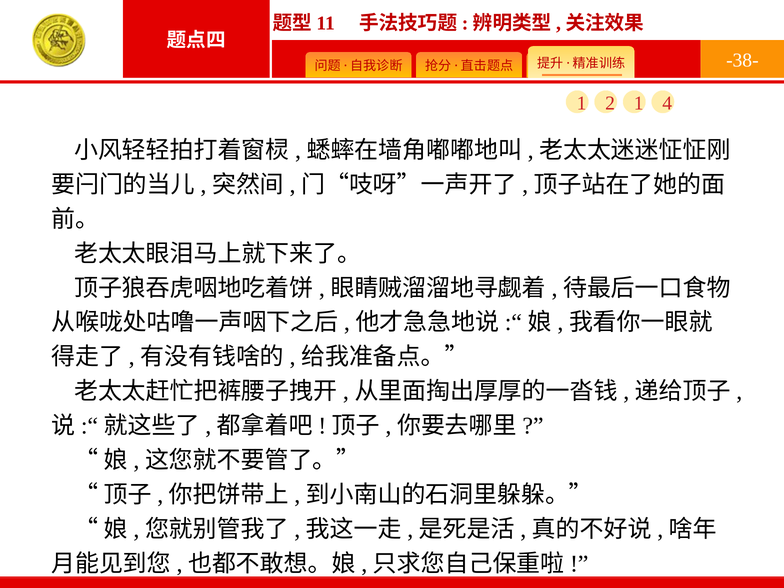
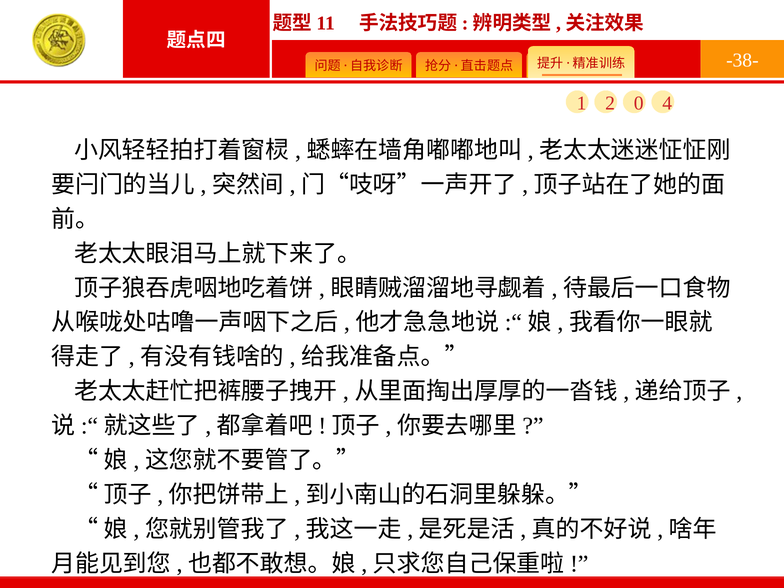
2 1: 1 -> 0 (639, 103)
